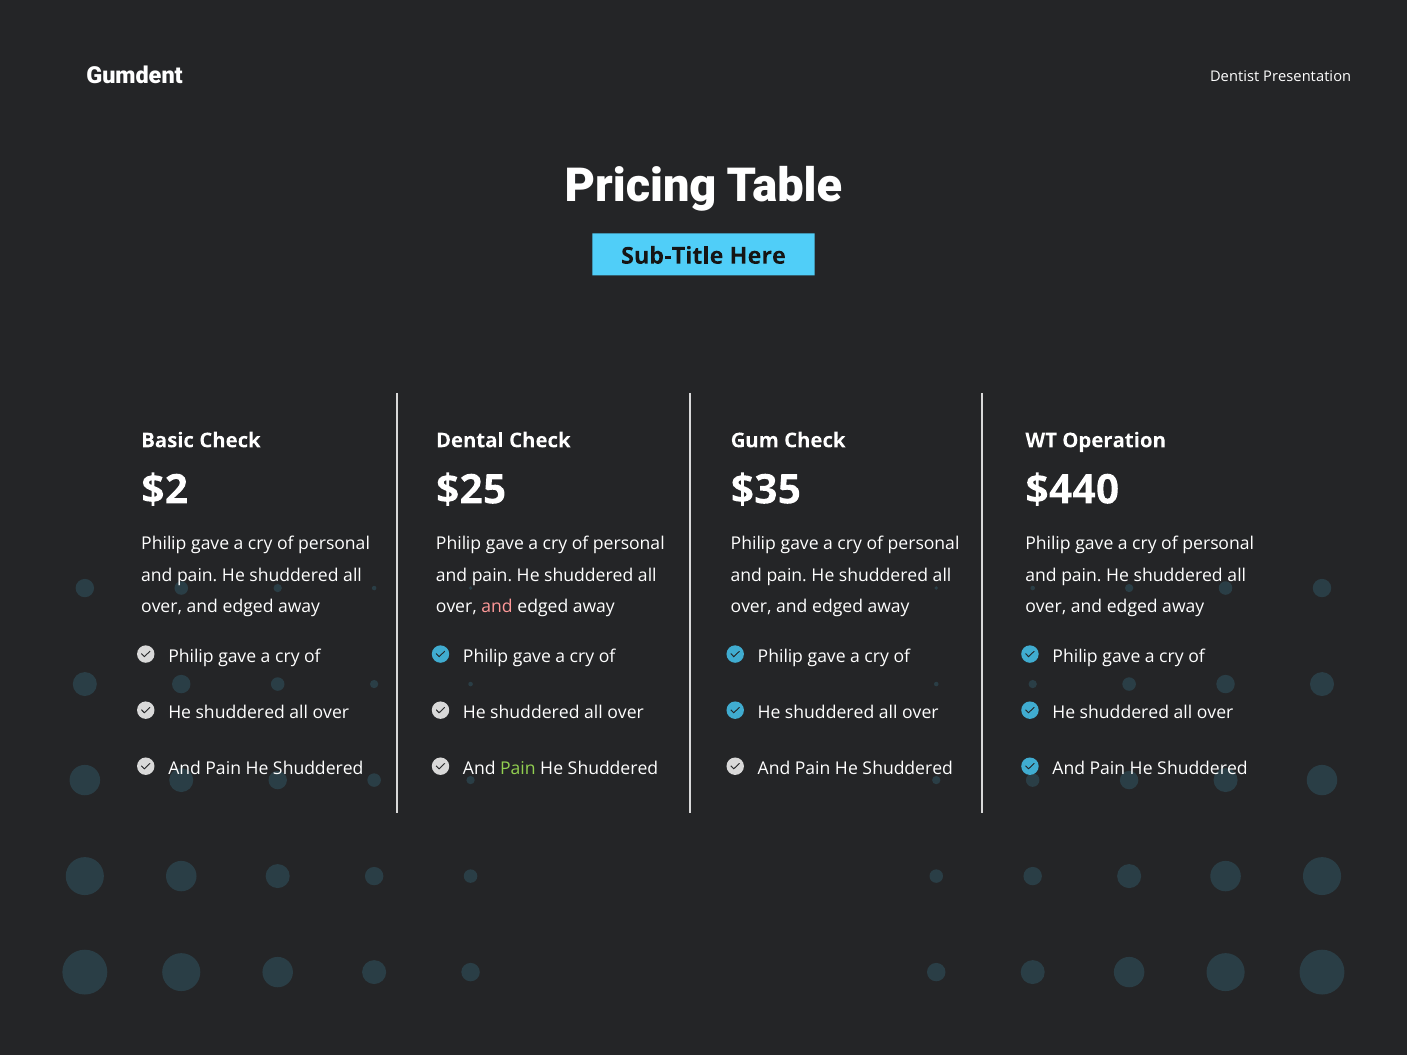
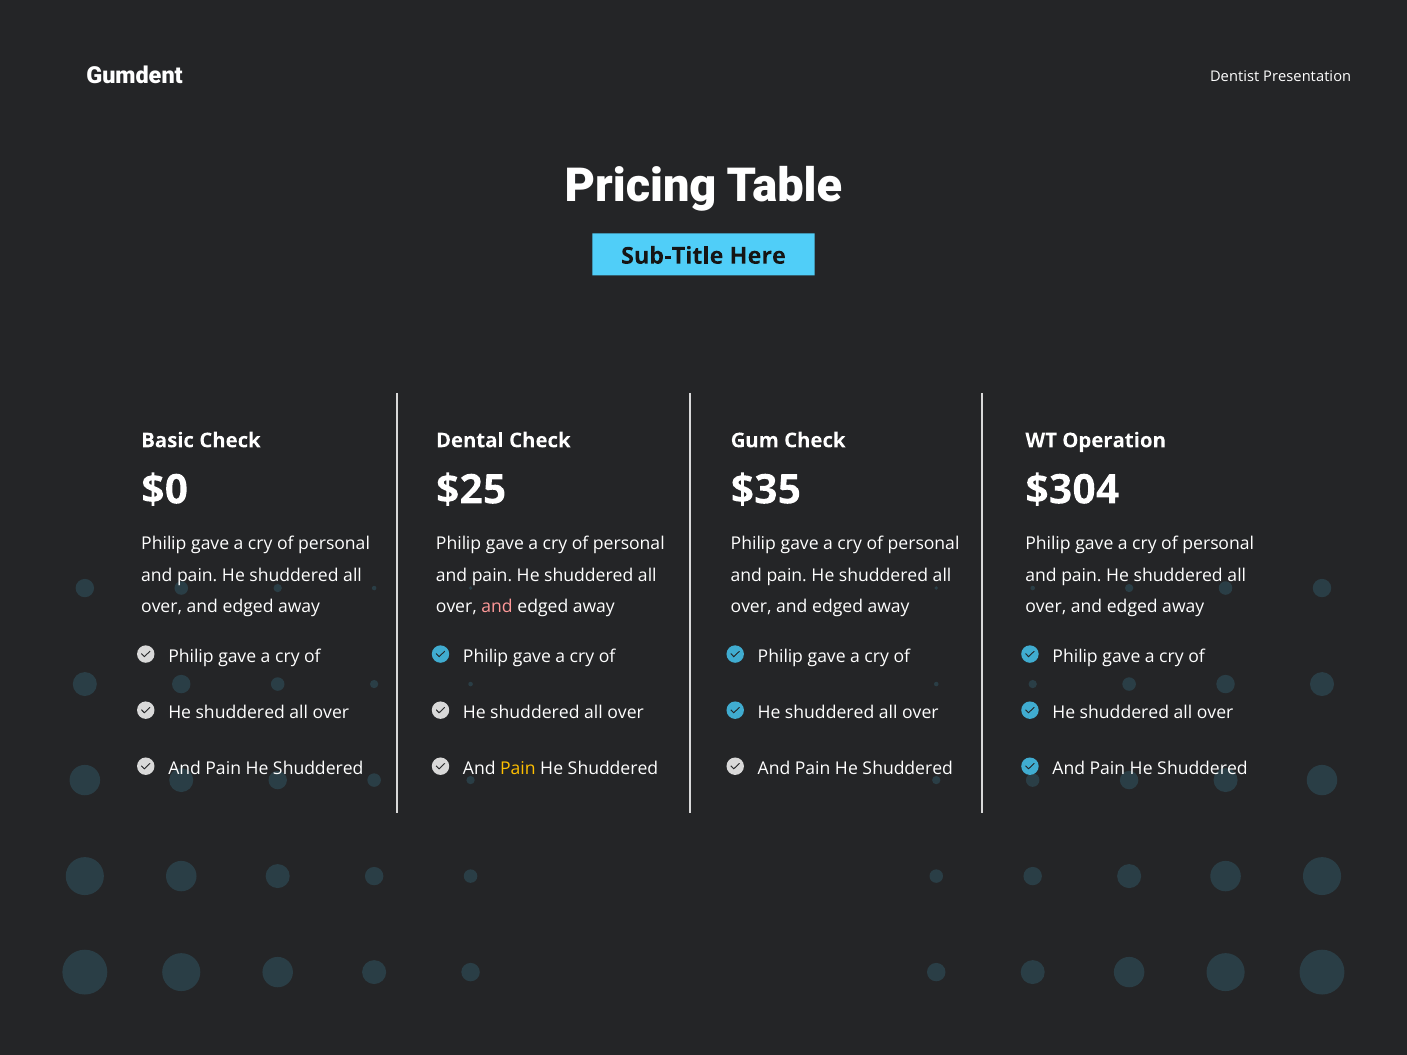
$2: $2 -> $0 (165, 490)
$440: $440 -> $304 (1072, 490)
Pain colour: light green -> yellow (518, 769)
